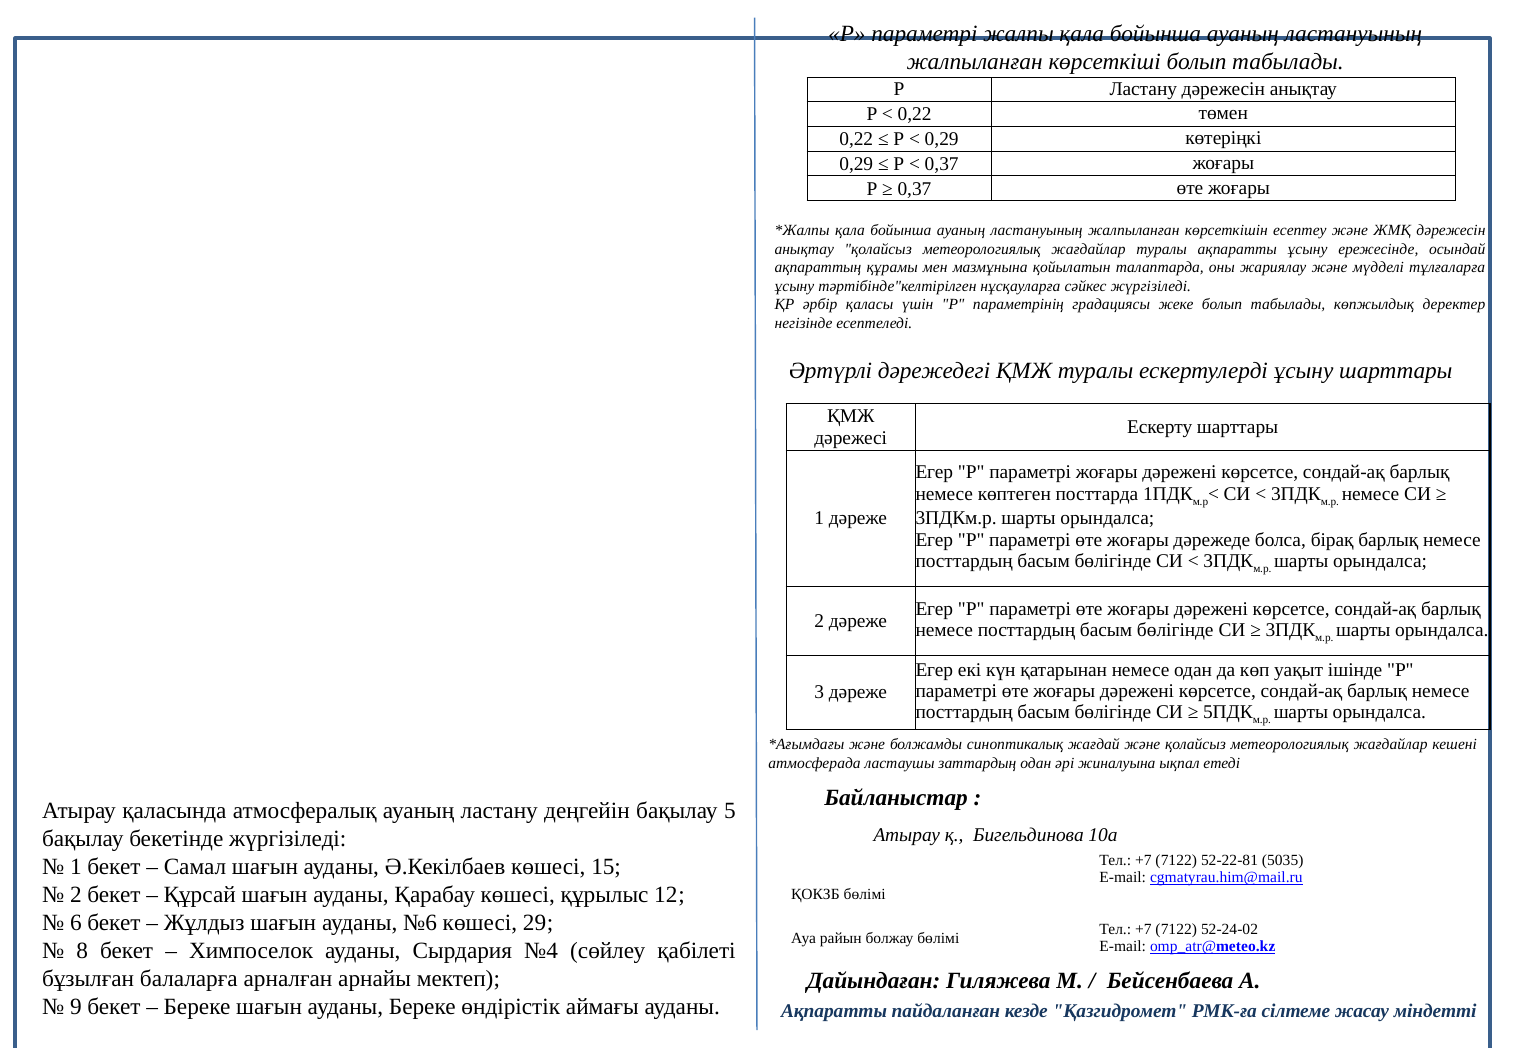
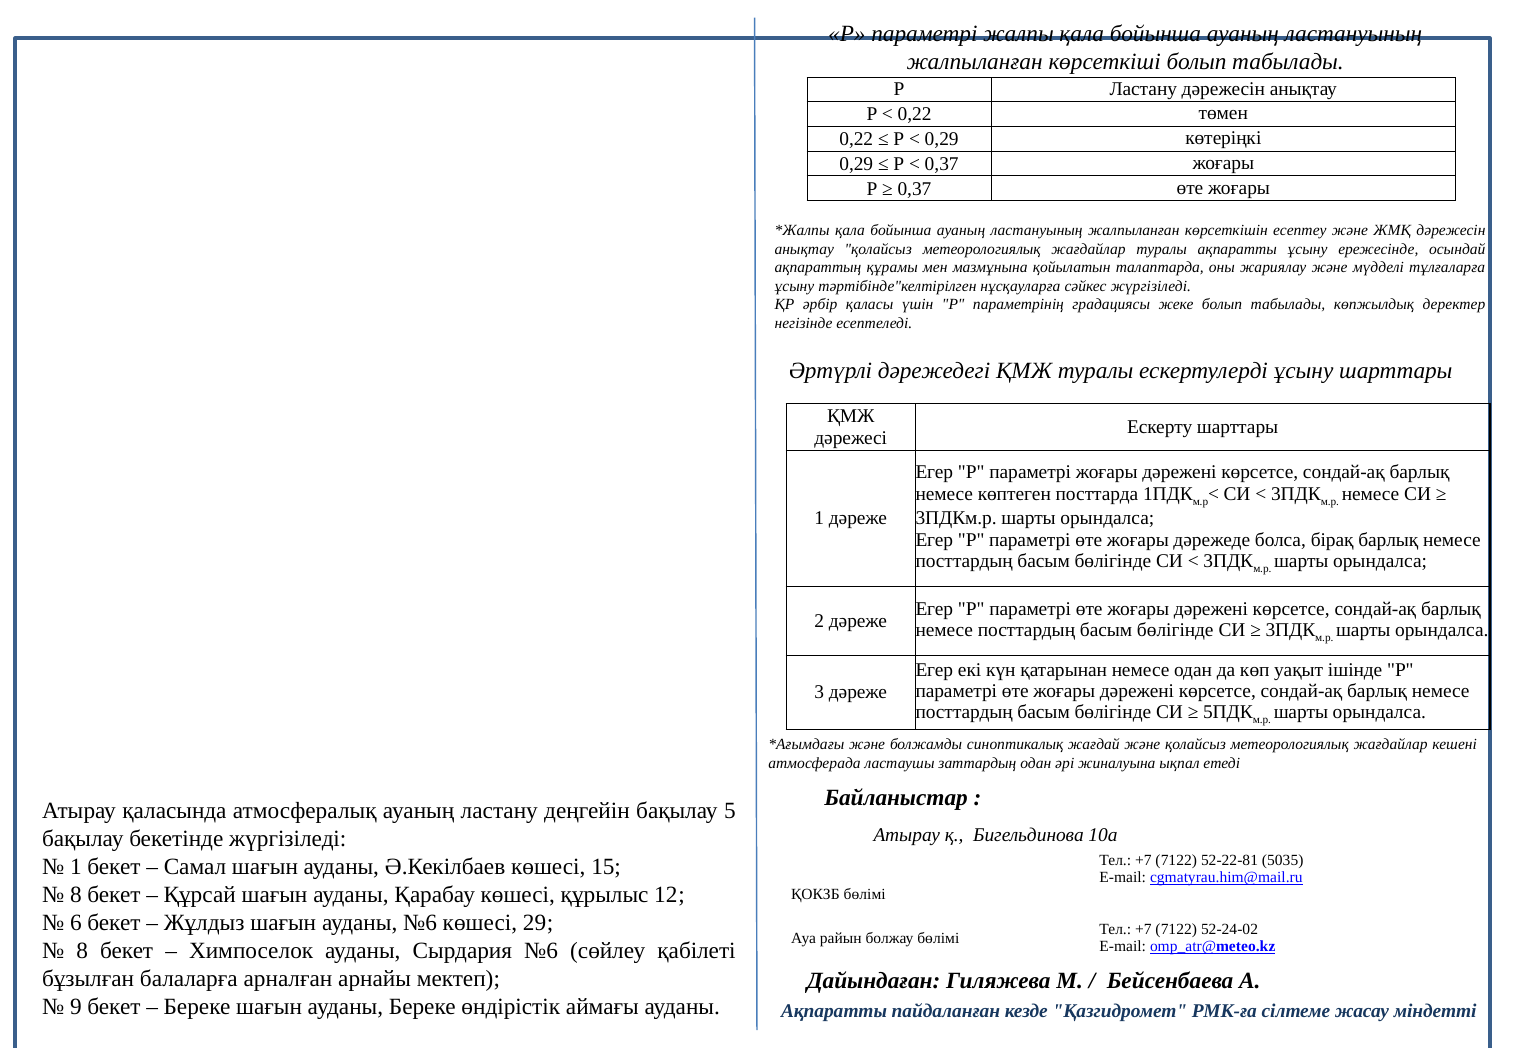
2: 2 -> 8 (76, 895)
Сырдария №4: №4 -> №6 (541, 951)
